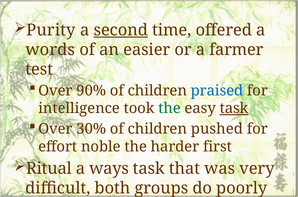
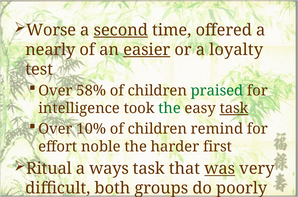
Purity: Purity -> Worse (51, 30)
words: words -> nearly (50, 50)
easier underline: none -> present (147, 50)
farmer: farmer -> loyalty (236, 50)
90%: 90% -> 58% (91, 91)
praised colour: blue -> green (217, 91)
30%: 30% -> 10% (91, 129)
pushed: pushed -> remind (217, 129)
was underline: none -> present (220, 169)
